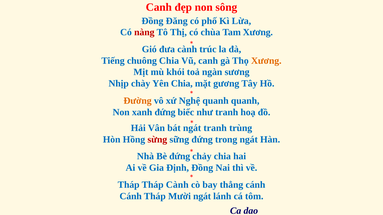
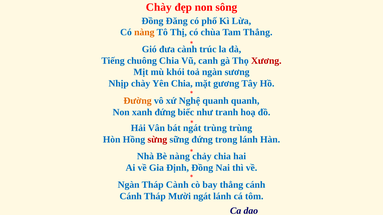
Canh: Canh -> Chày (159, 7)
nàng colour: red -> orange (144, 32)
Tam Xương: Xương -> Thẳng (258, 32)
Xương colour: orange -> red (266, 61)
tranh: tranh -> trùng (215, 128)
trong ngát: ngát -> lánh (249, 140)
Bè đứng: đứng -> nàng (180, 157)
Tháp: Tháp -> Ngàn (129, 185)
